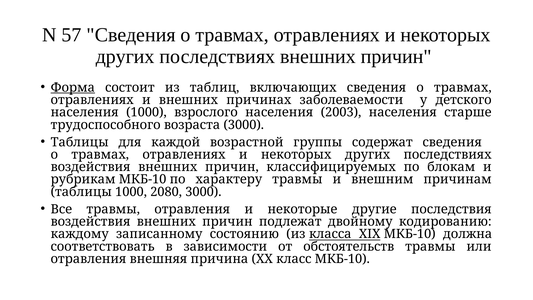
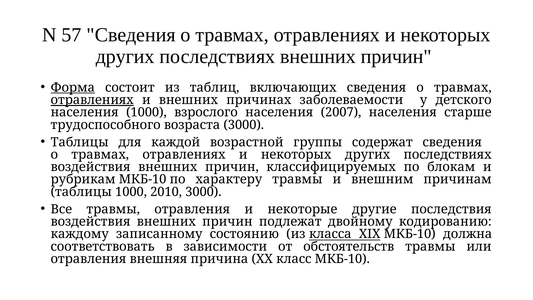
отравлениях underline: none -> present (92, 100)
2003: 2003 -> 2007 (341, 112)
2080: 2080 -> 2010 (166, 192)
